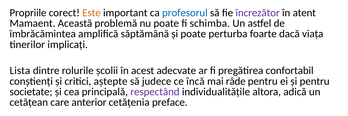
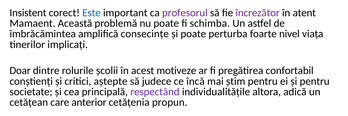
Propriile: Propriile -> Insistent (28, 13)
Este colour: orange -> blue (92, 13)
profesorul colour: blue -> purple (185, 13)
săptămână: săptămână -> consecințe (145, 34)
dacă: dacă -> nivel (289, 34)
Lista: Lista -> Doar (20, 71)
adecvate: adecvate -> motiveze (176, 71)
râde: râde -> știm (236, 81)
preface: preface -> propun (170, 102)
